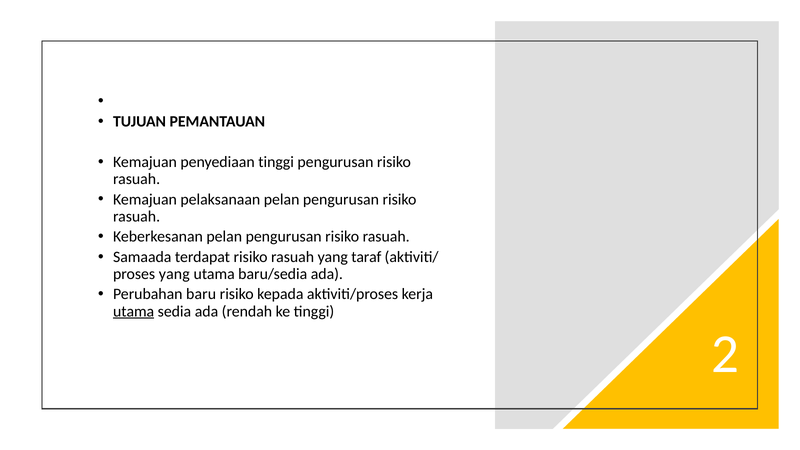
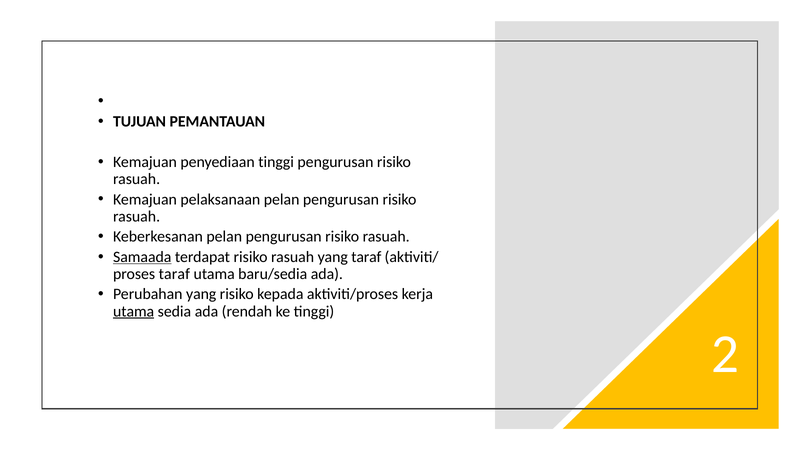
Samaada underline: none -> present (142, 257)
proses yang: yang -> taraf (174, 274)
Perubahan baru: baru -> yang (201, 294)
